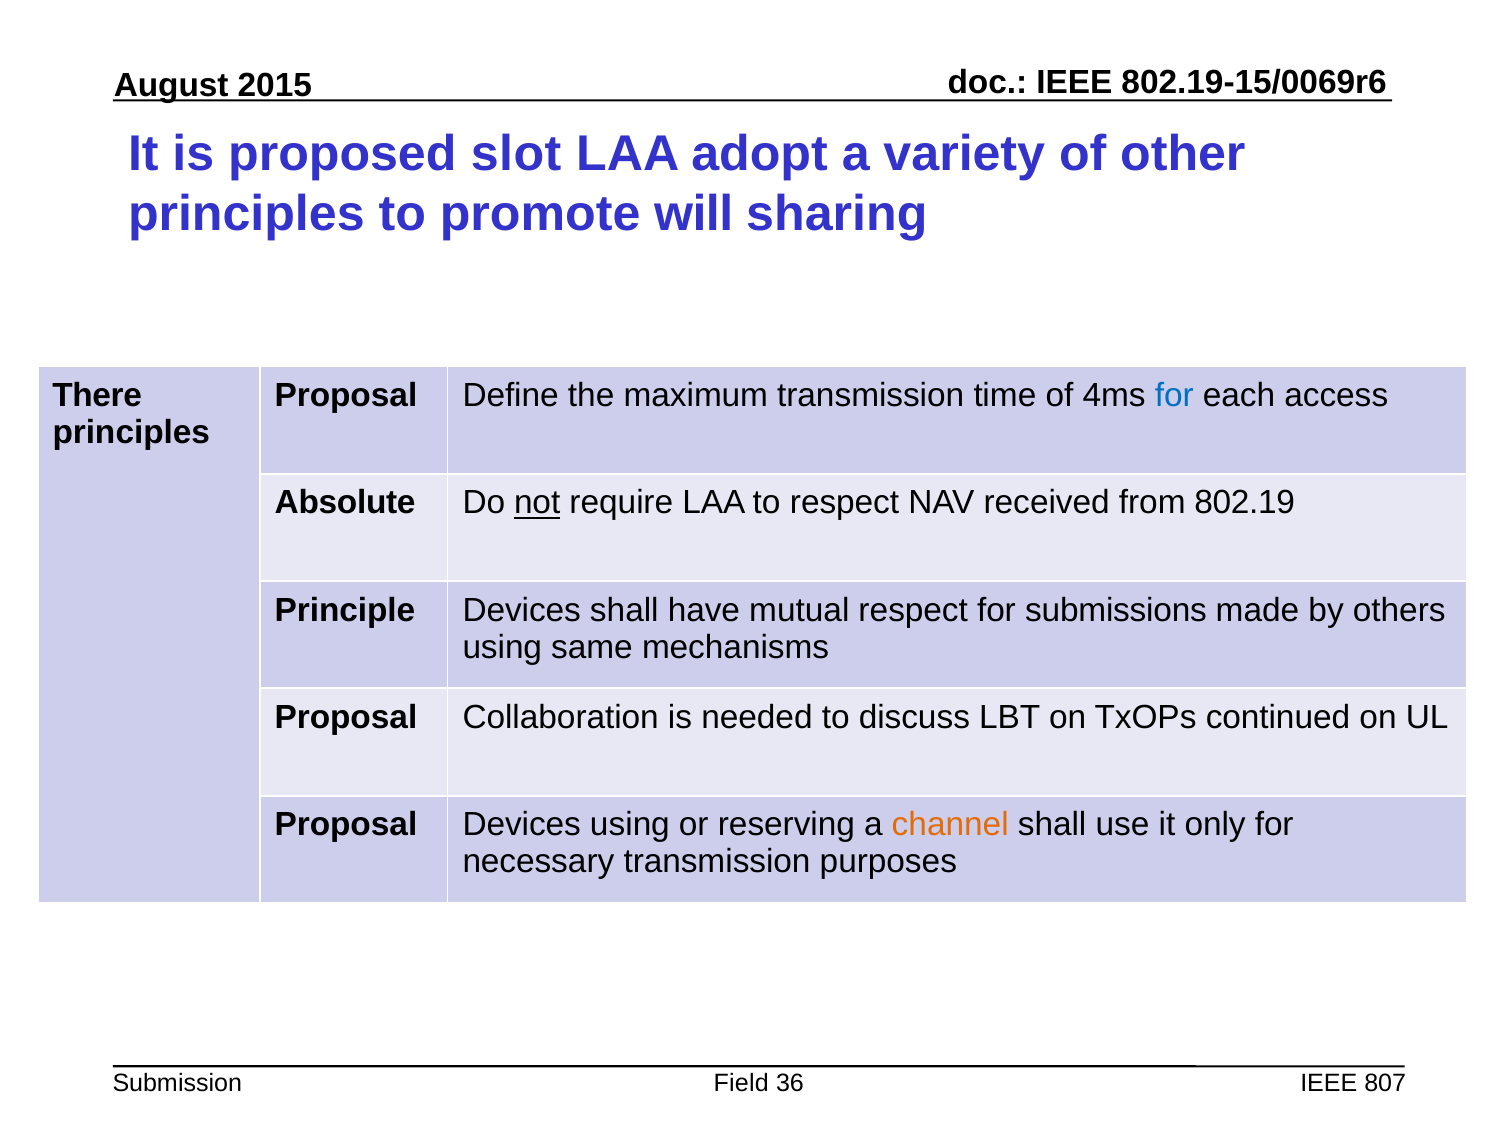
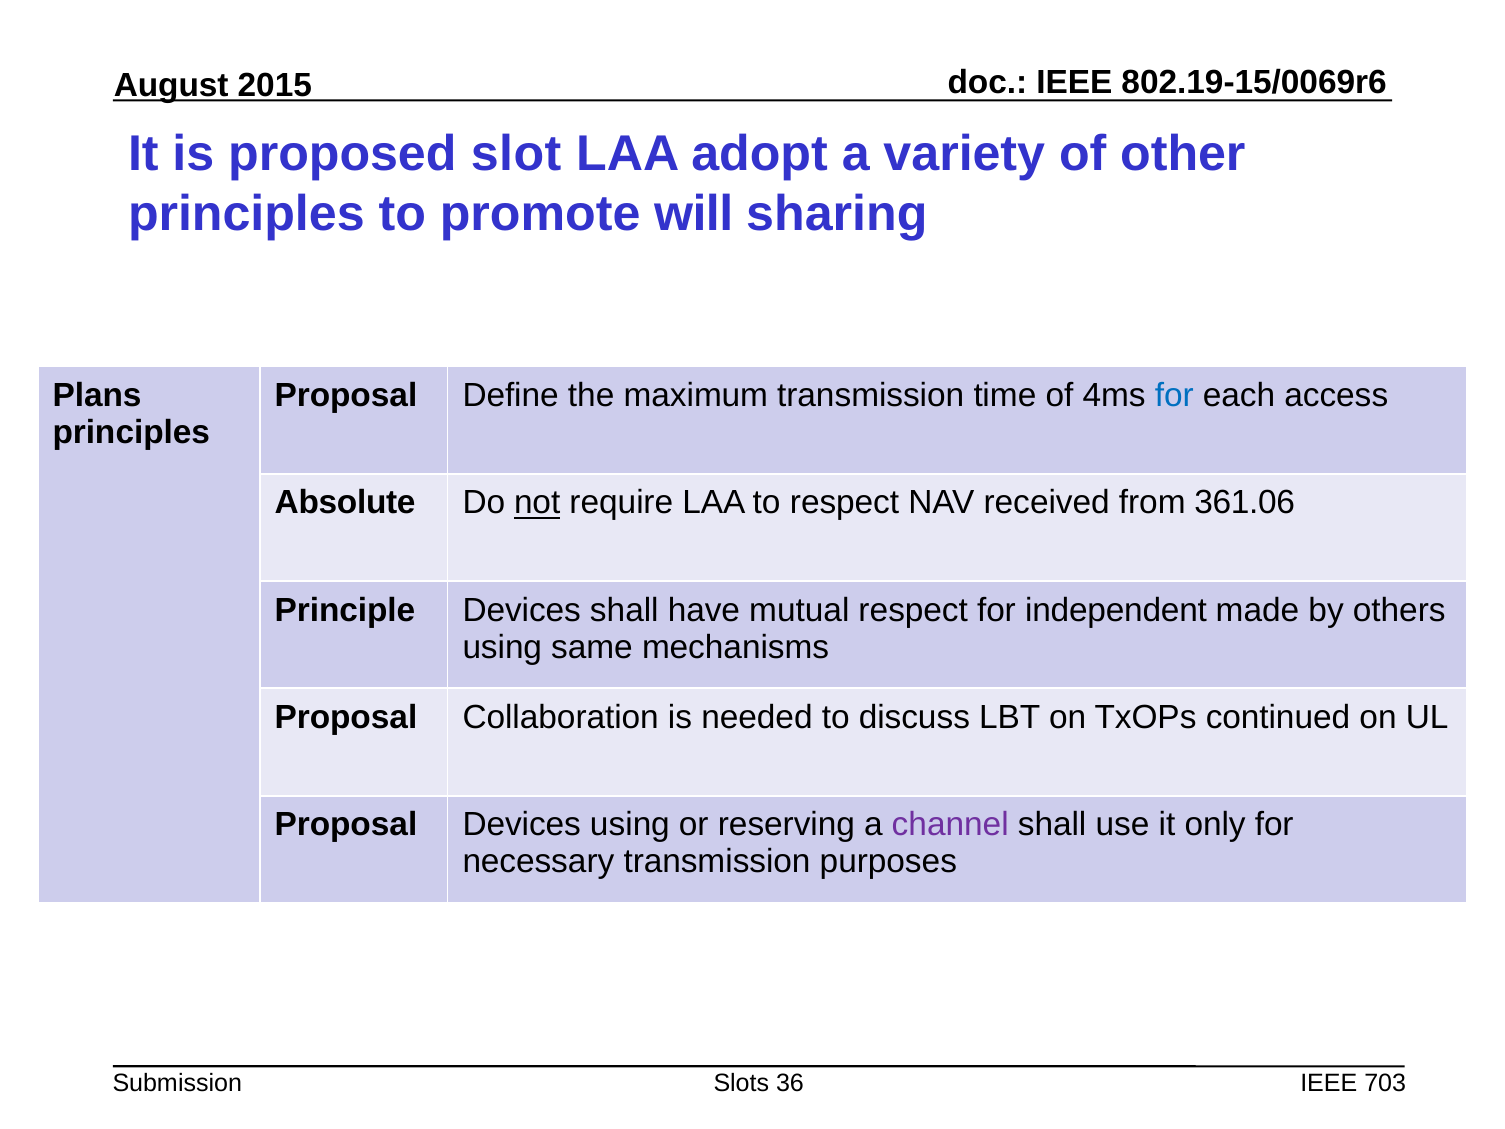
There: There -> Plans (97, 396)
802.19: 802.19 -> 361.06 (1245, 503)
submissions: submissions -> independent (1116, 610)
channel colour: orange -> purple (950, 825)
Field: Field -> Slots (741, 1083)
807: 807 -> 703 (1385, 1083)
